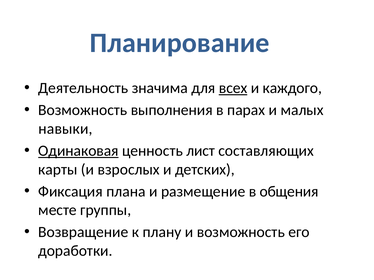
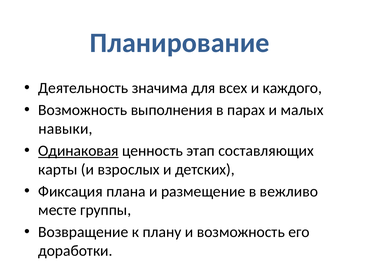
всех underline: present -> none (233, 88)
лист: лист -> этап (201, 151)
общения: общения -> вежливо (289, 192)
